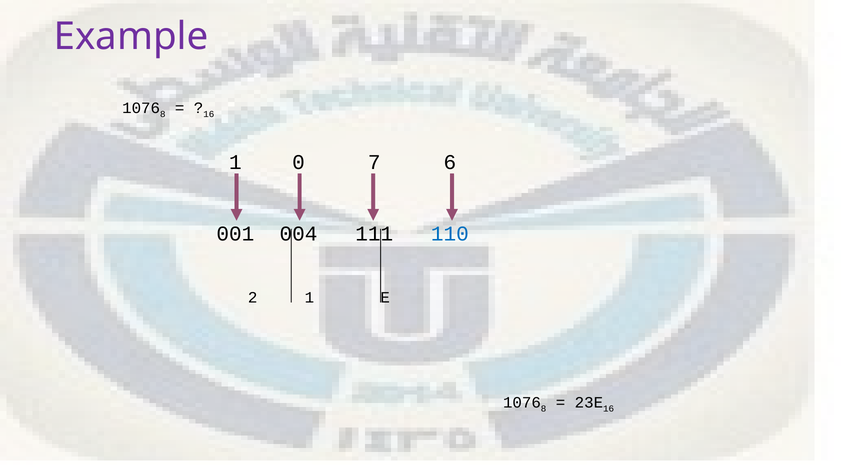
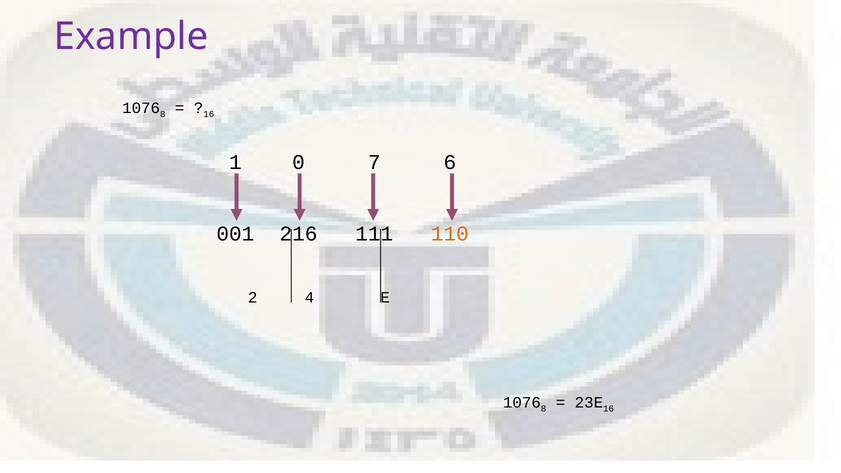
004: 004 -> 216 (298, 234)
110 colour: blue -> orange (450, 234)
2 1: 1 -> 4 (309, 297)
